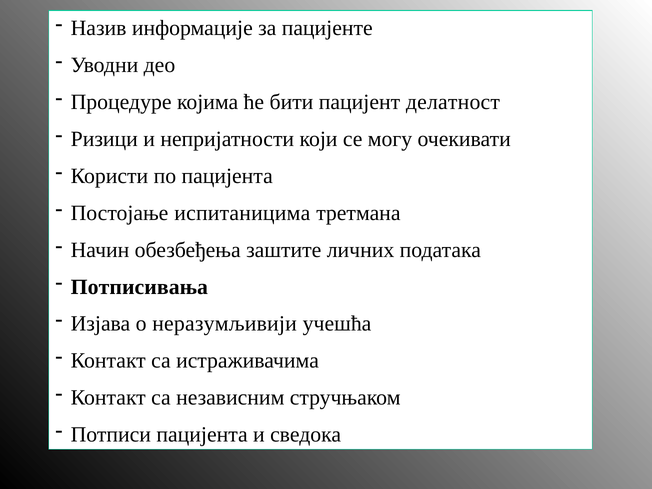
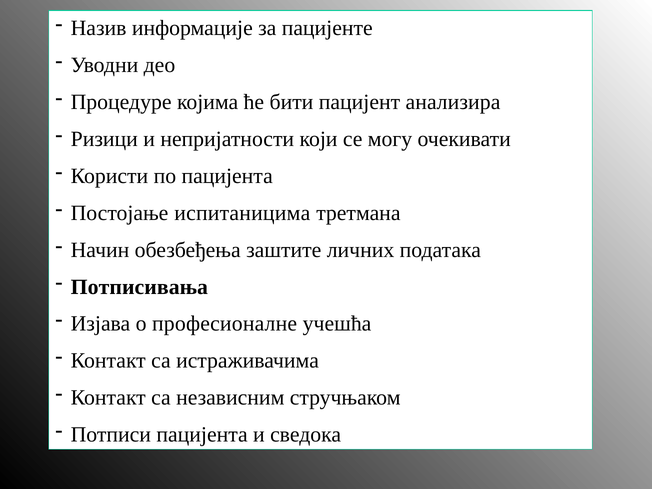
делатност: делатност -> анализира (453, 102)
неразумљивији: неразумљивији -> професионалне (225, 324)
